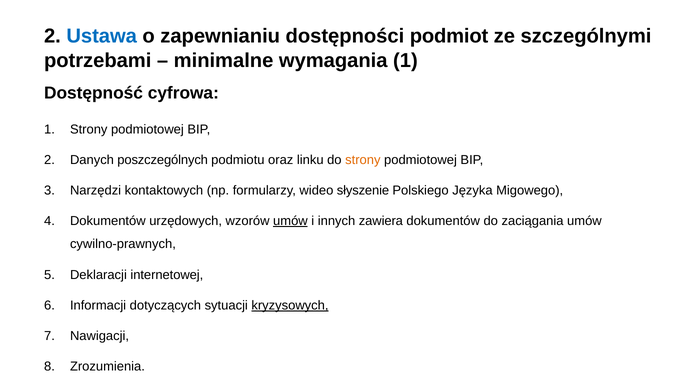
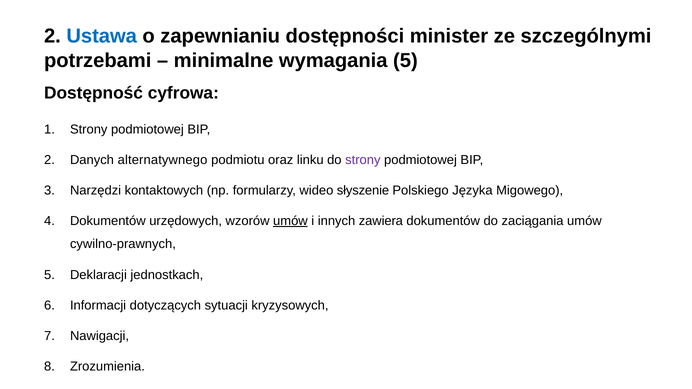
podmiot: podmiot -> minister (449, 36)
wymagania 1: 1 -> 5 (405, 60)
poszczególnych: poszczególnych -> alternatywnego (163, 160)
strony colour: orange -> purple (363, 160)
internetowej: internetowej -> jednostkach (167, 275)
kryzysowych underline: present -> none (290, 306)
